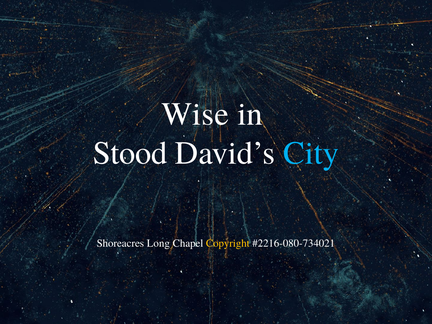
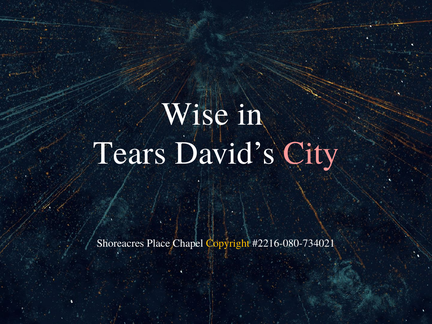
Stood: Stood -> Tears (130, 153)
City colour: light blue -> pink (311, 153)
Long: Long -> Place (158, 243)
